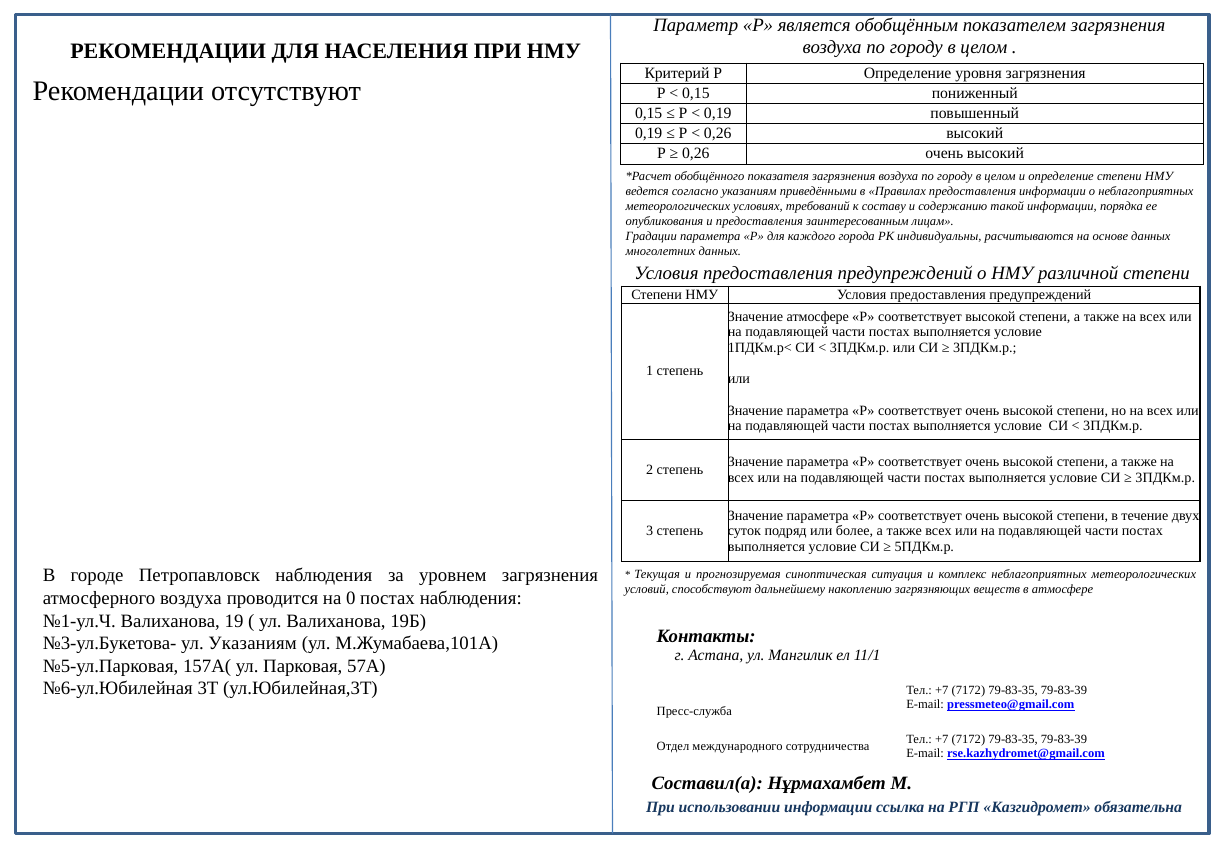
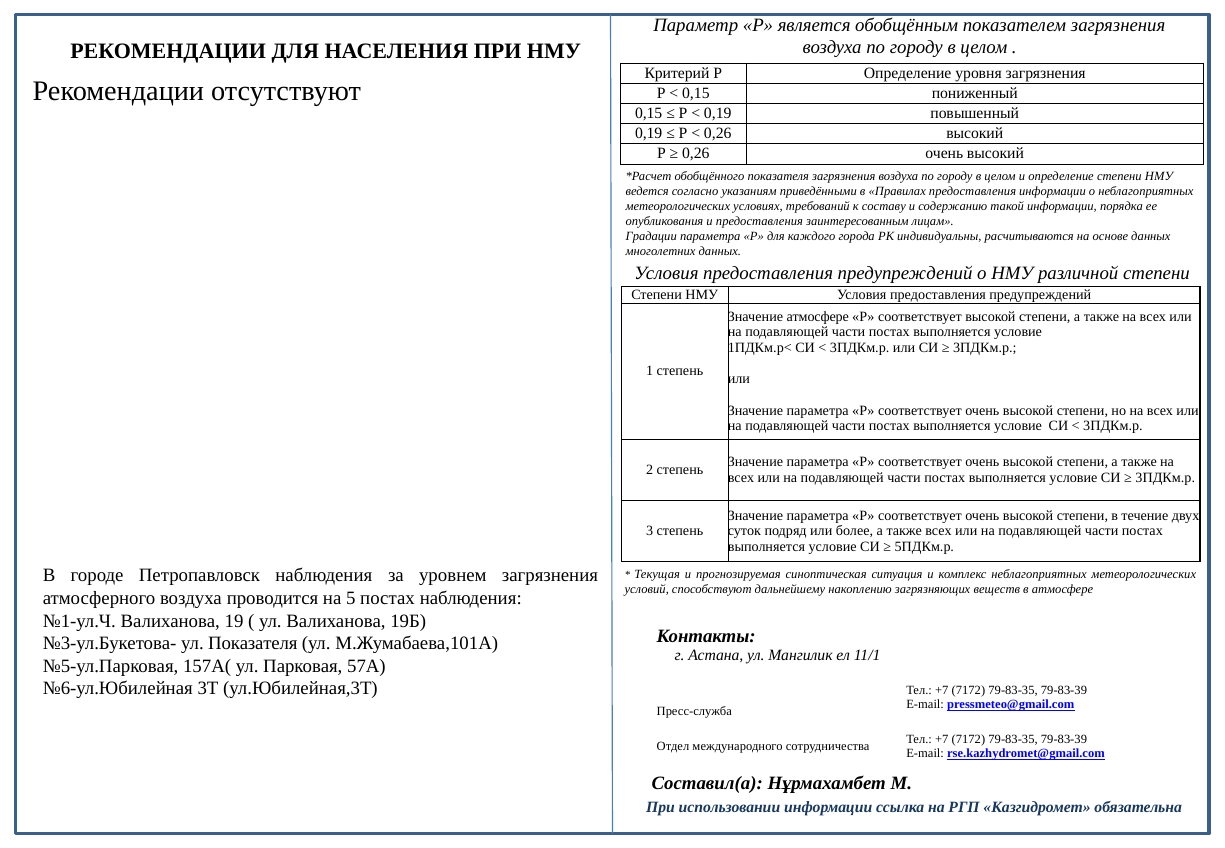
0: 0 -> 5 (351, 598)
ул Указаниям: Указаниям -> Показателя (253, 644)
